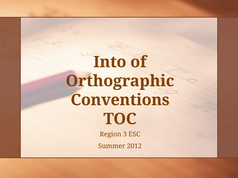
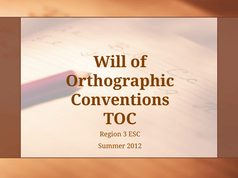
Into: Into -> Will (110, 62)
